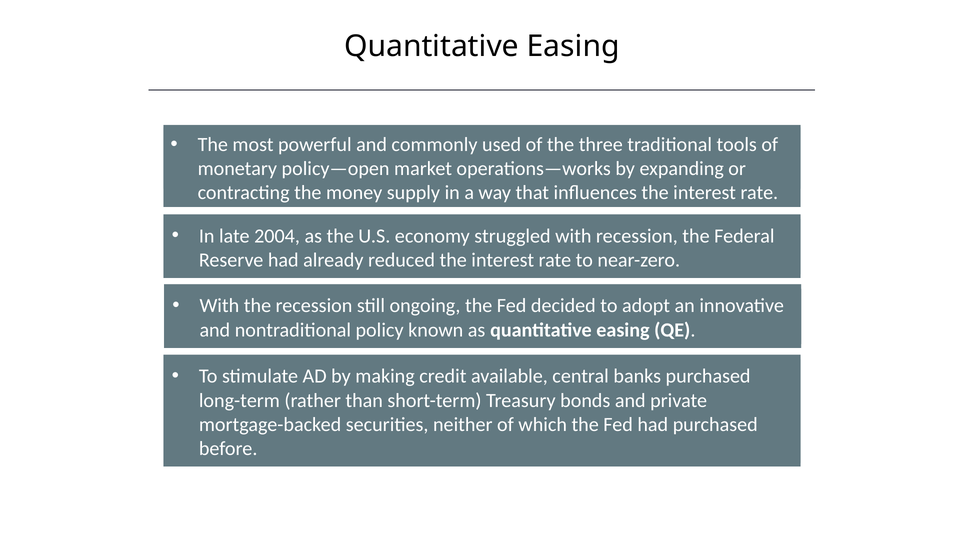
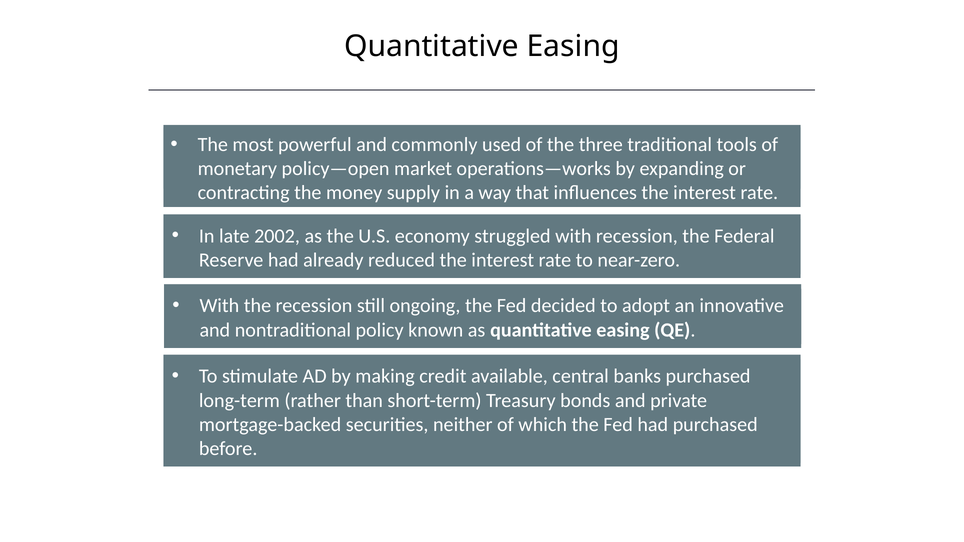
2004: 2004 -> 2002 (277, 236)
